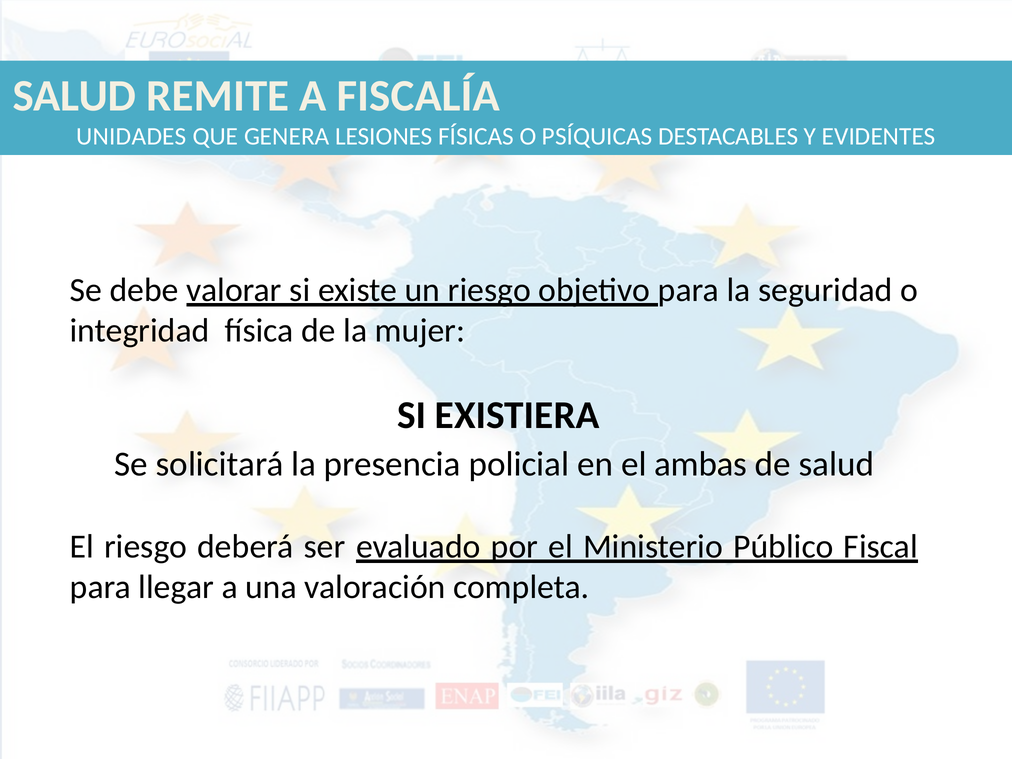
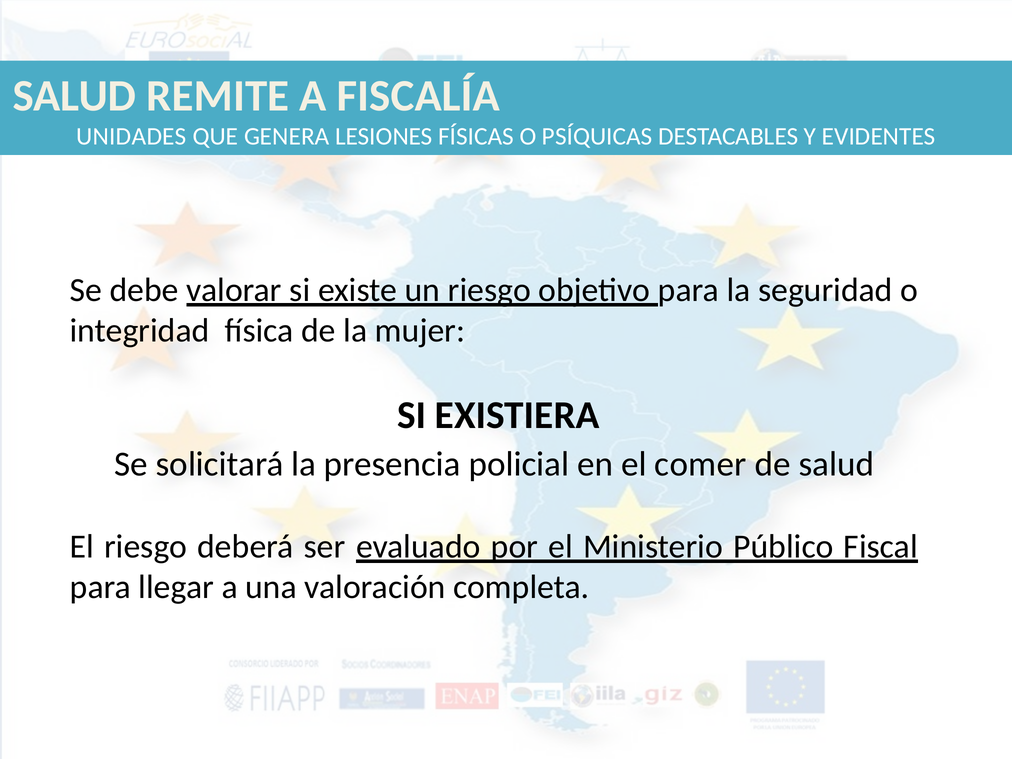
ambas: ambas -> comer (700, 464)
